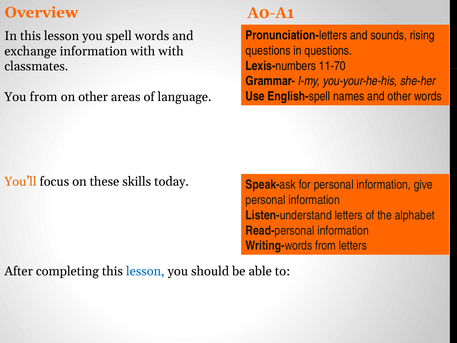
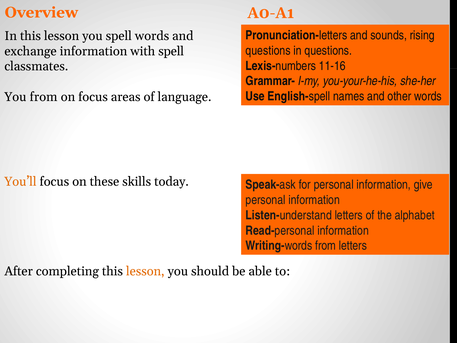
with with: with -> spell (171, 51)
11-70: 11-70 -> 11-16 (332, 66)
on other: other -> focus (93, 97)
lesson colour: blue -> orange (145, 271)
